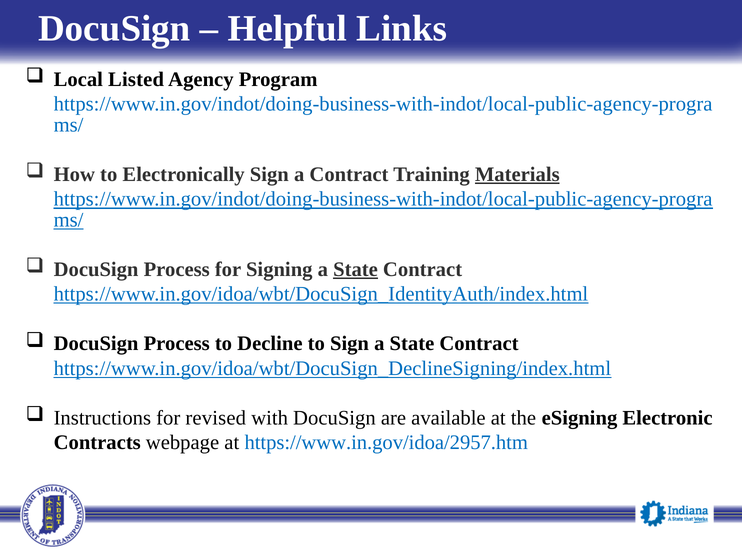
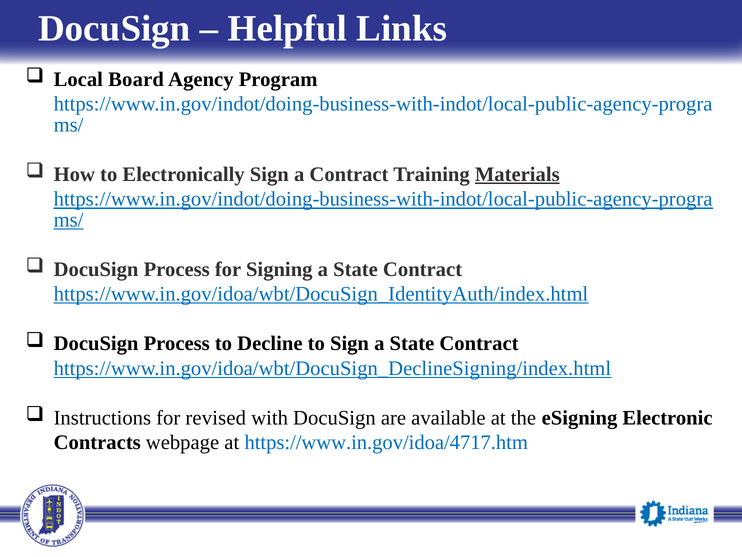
Listed: Listed -> Board (136, 79)
State underline: present -> none (356, 269)
https://www.in.gov/idoa/2957.htm: https://www.in.gov/idoa/2957.htm -> https://www.in.gov/idoa/4717.htm (386, 442)
